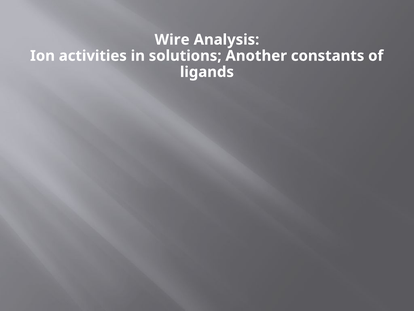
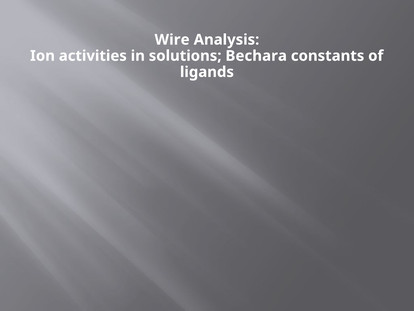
Another: Another -> Bechara (256, 56)
